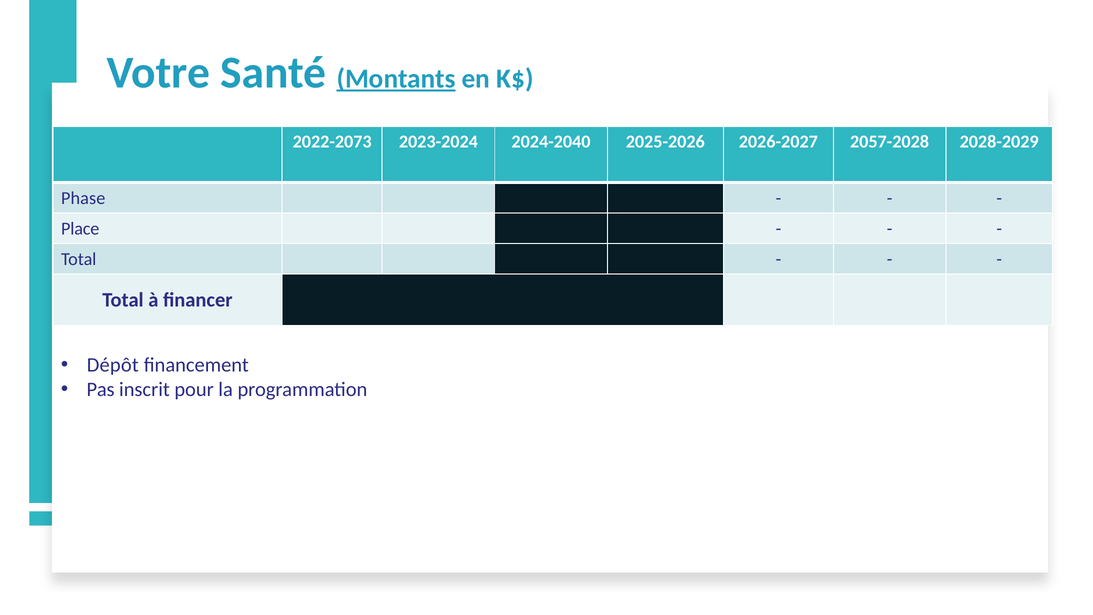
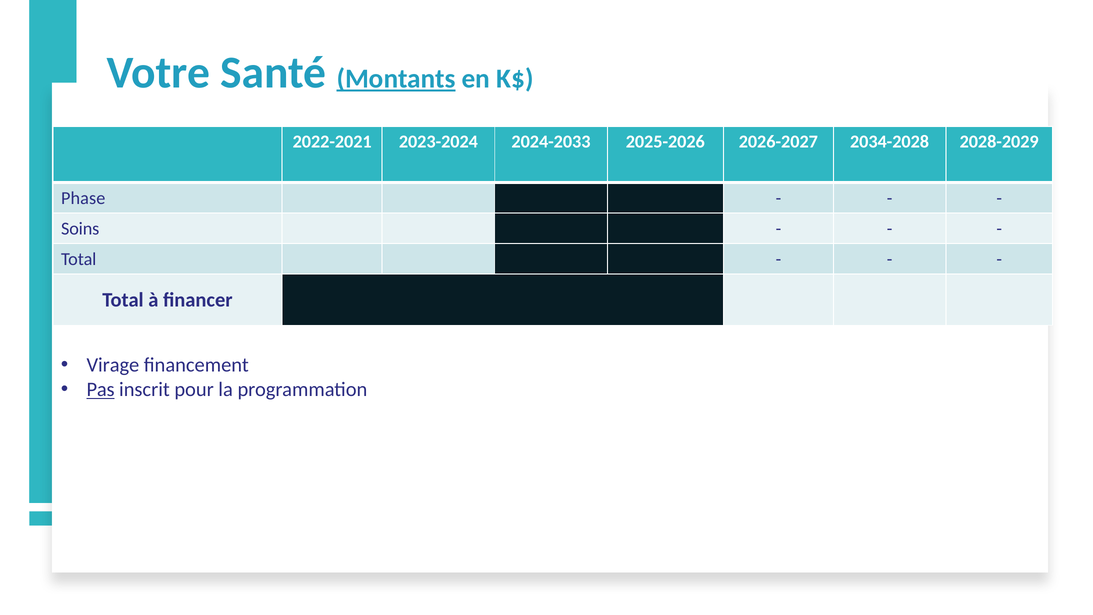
2022-2073: 2022-2073 -> 2022-2021 (332, 142)
2024-2040: 2024-2040 -> 2024-2033 (551, 142)
2057-2028: 2057-2028 -> 2034-2028 (890, 142)
Place: Place -> Soins (80, 228)
Dépôt: Dépôt -> Virage (113, 365)
Pas underline: none -> present (101, 390)
